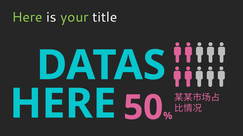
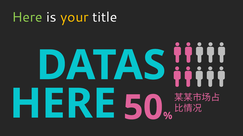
your colour: light green -> yellow (74, 17)
